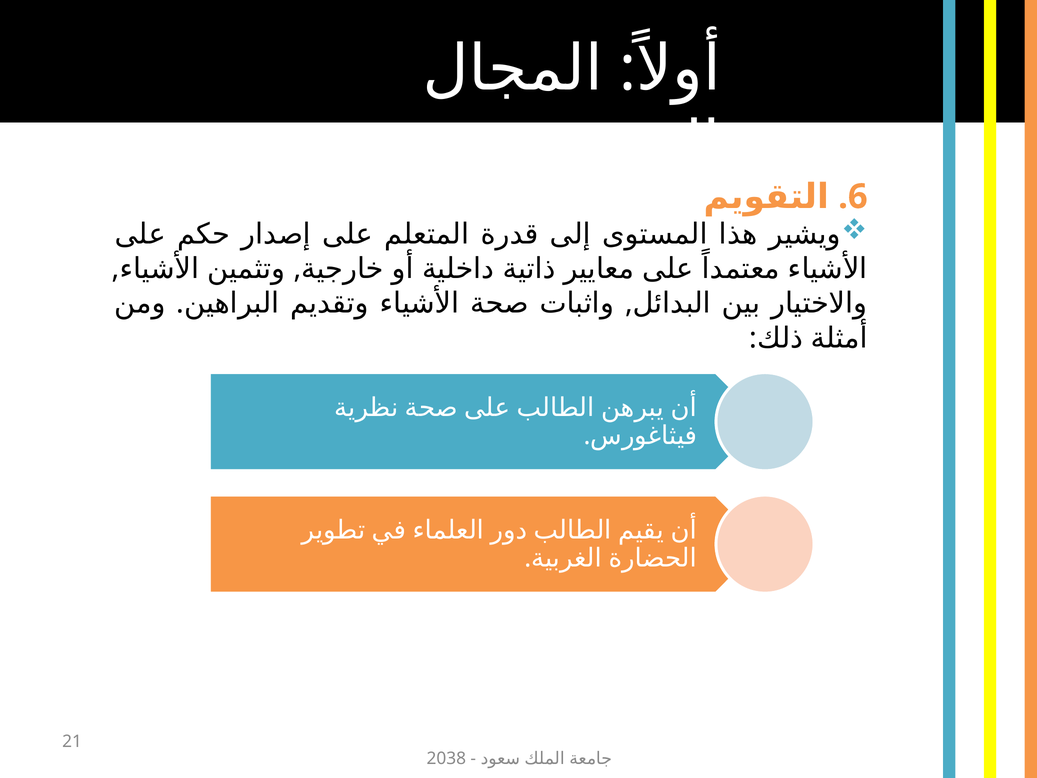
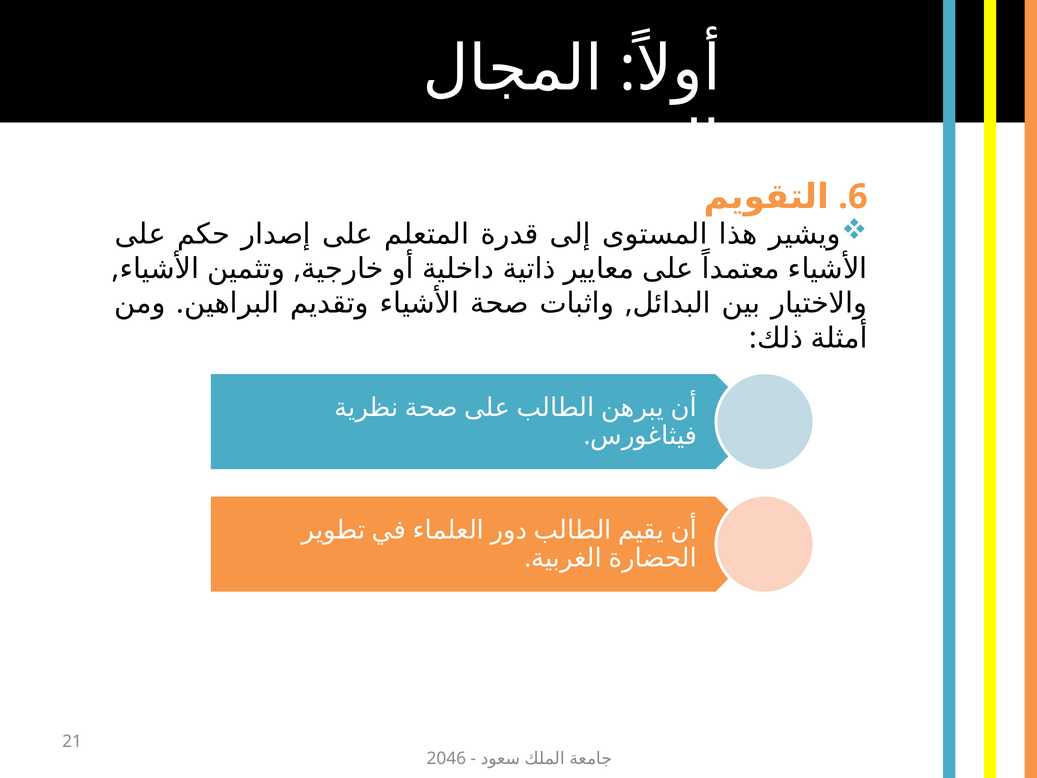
2038: 2038 -> 2046 (446, 758)
